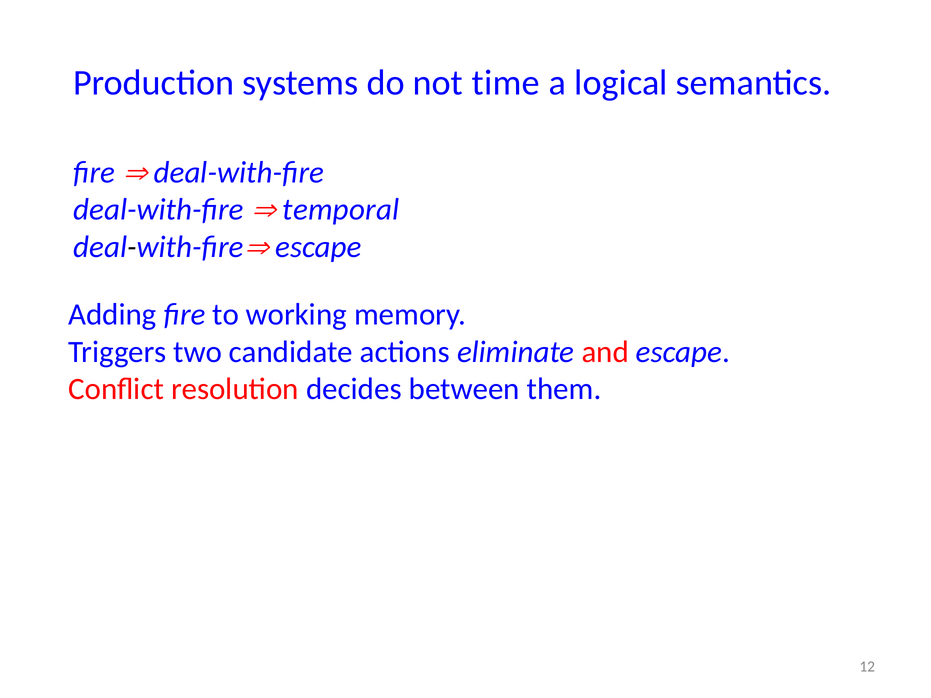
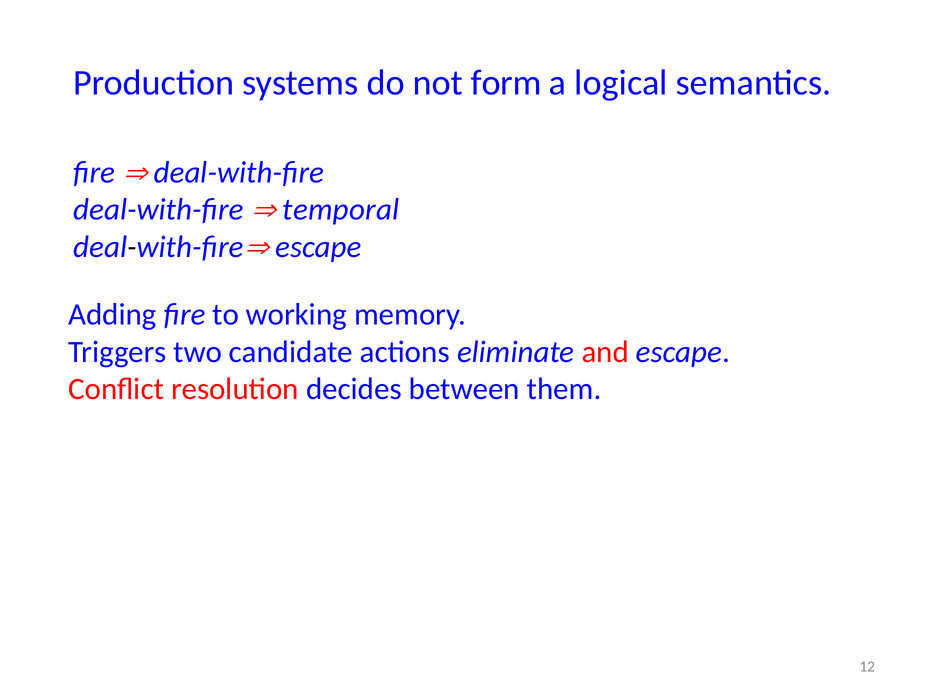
time: time -> form (506, 83)
